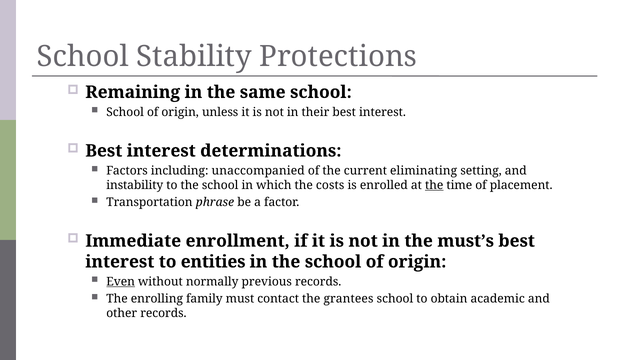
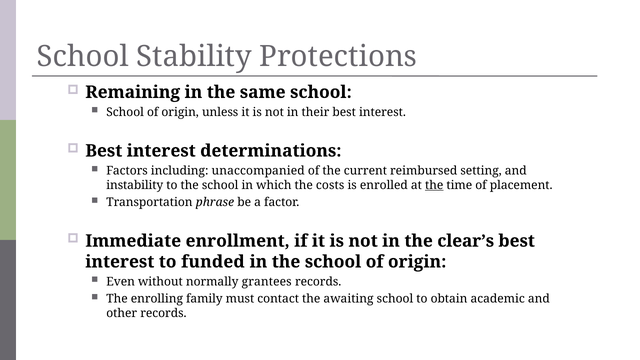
eliminating: eliminating -> reimbursed (424, 171)
must’s: must’s -> clear’s (466, 241)
entities: entities -> funded (213, 262)
Even underline: present -> none (121, 282)
previous: previous -> grantees (267, 282)
grantees: grantees -> awaiting (349, 299)
